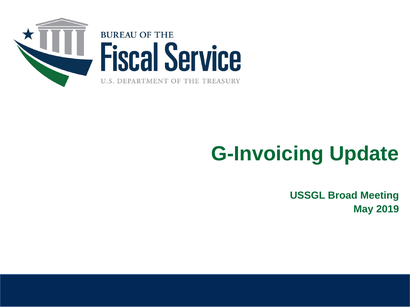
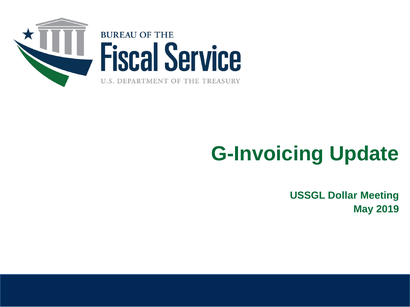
Broad: Broad -> Dollar (343, 196)
